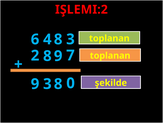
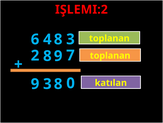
şekilde: şekilde -> katılan (111, 82)
